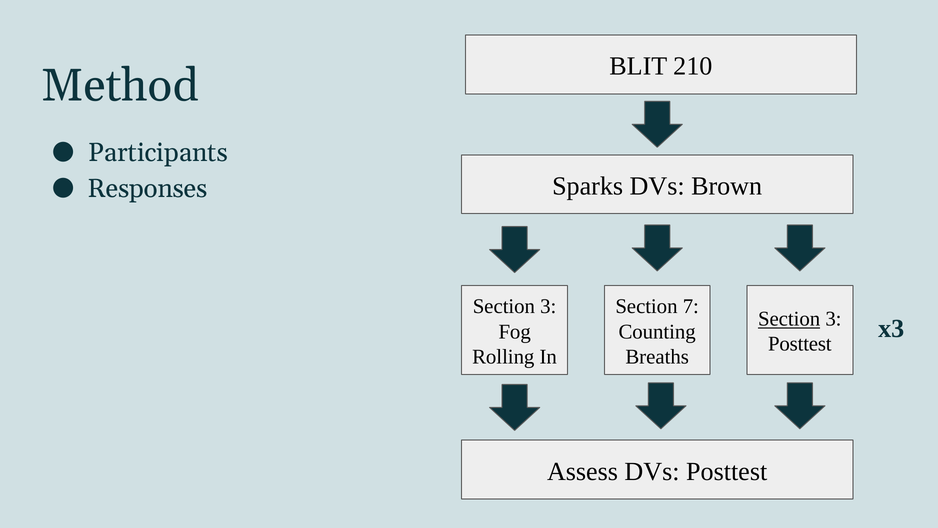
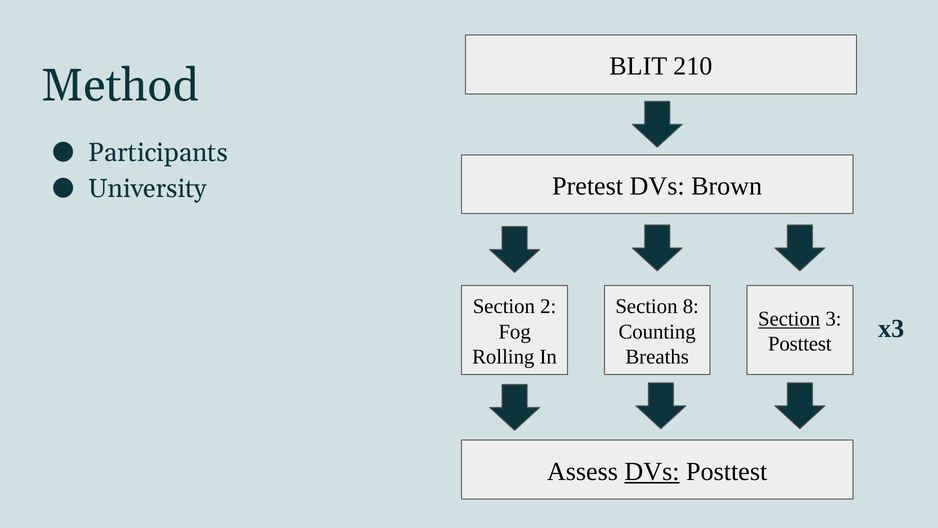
Sparks: Sparks -> Pretest (588, 186)
Responses: Responses -> University (147, 189)
3: 3 -> 2 (548, 306)
7: 7 -> 8 (691, 306)
DVs underline: none -> present (652, 471)
